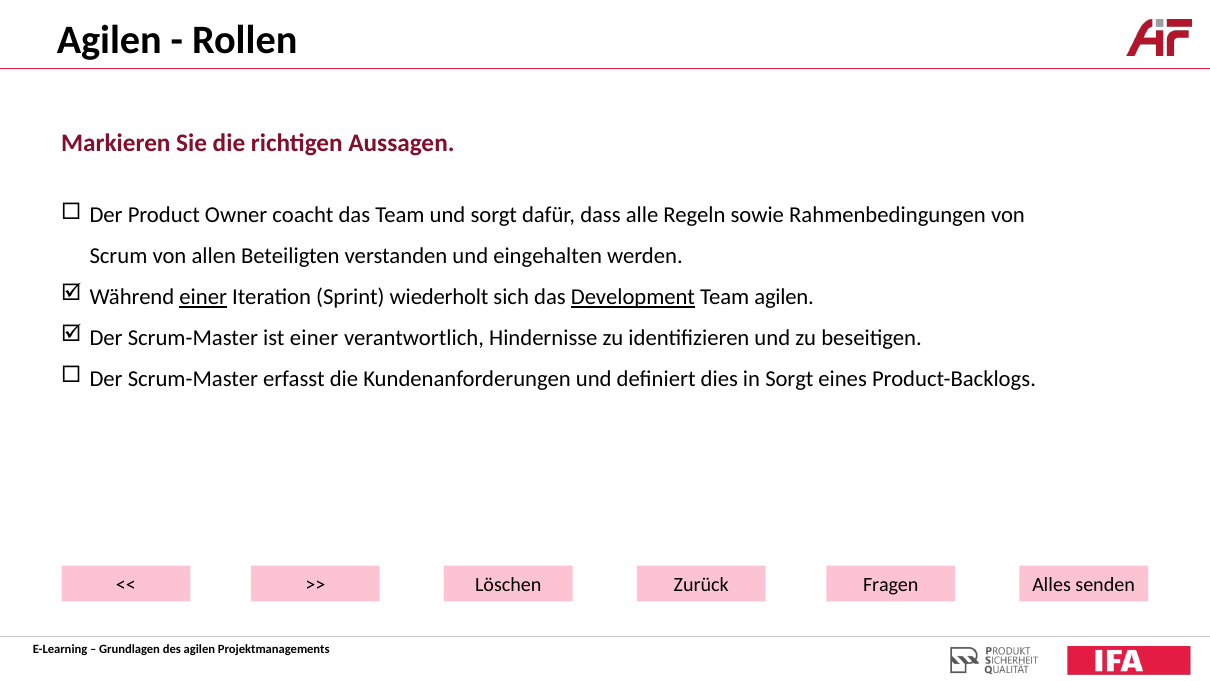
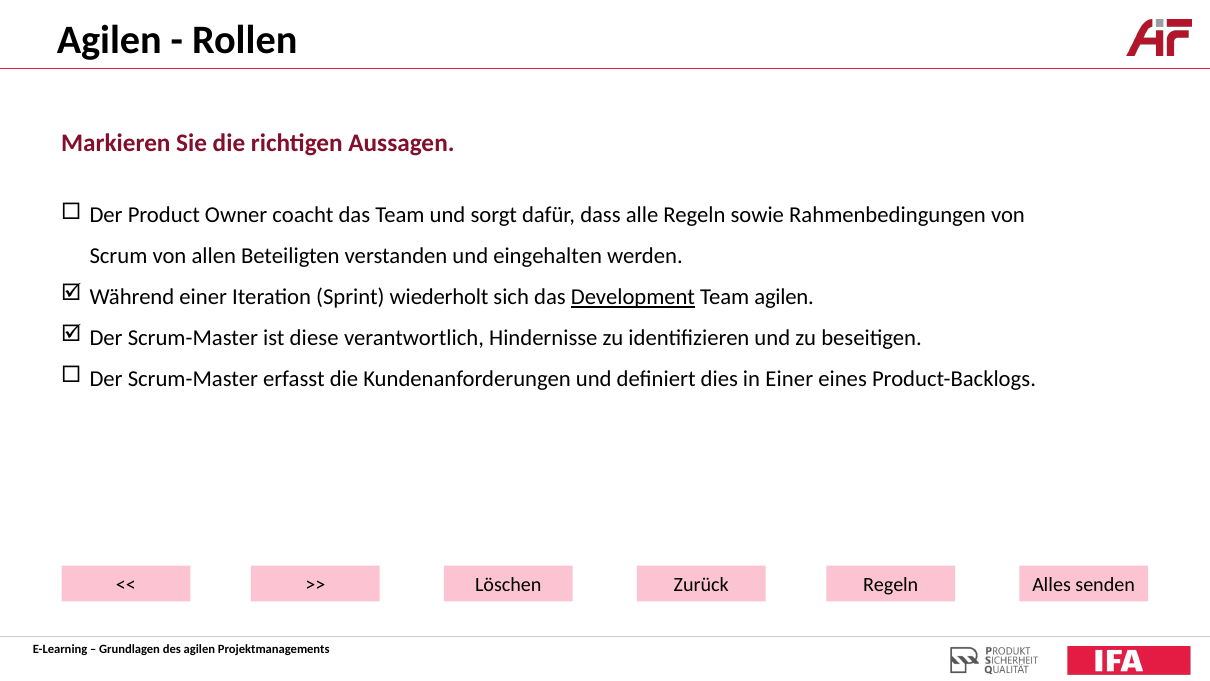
einer underline: present -> none (203, 297)
ist einer: einer -> diese (314, 338)
in Sorgt: Sorgt -> Einer (789, 379)
Fragen: Fragen -> Regeln (891, 585)
